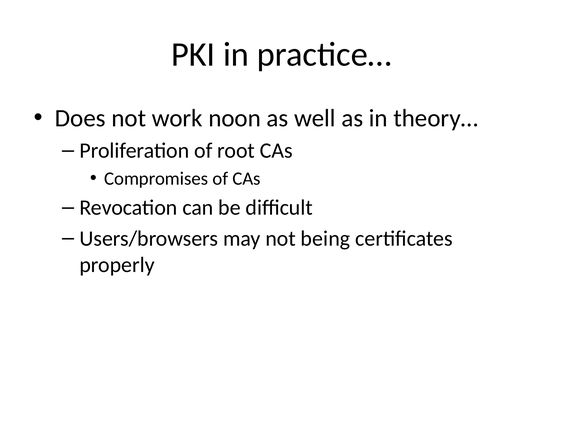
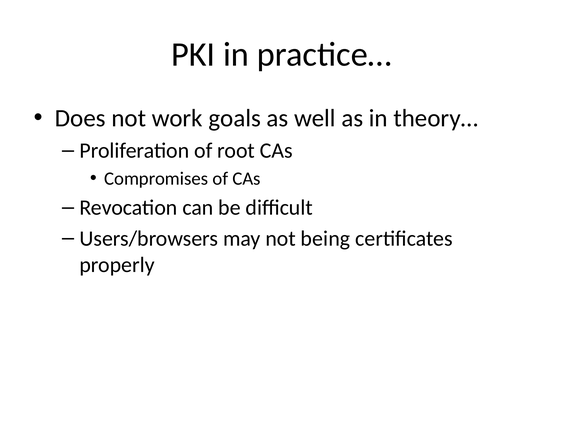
noon: noon -> goals (235, 118)
